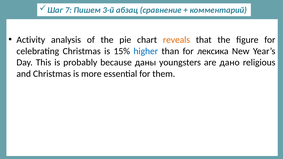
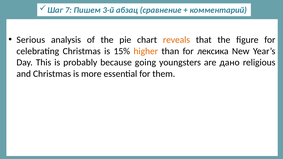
Activity: Activity -> Serious (31, 40)
higher colour: blue -> orange (146, 51)
даны: даны -> going (145, 62)
